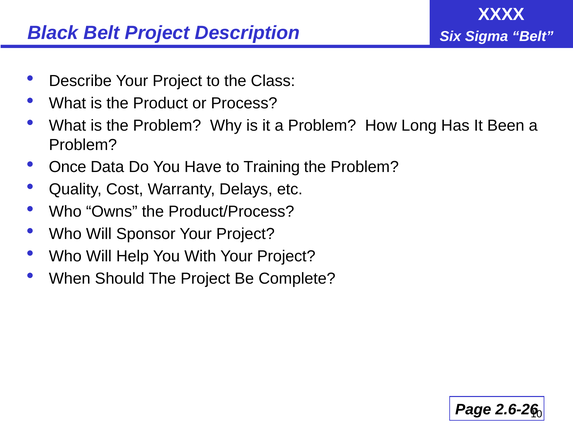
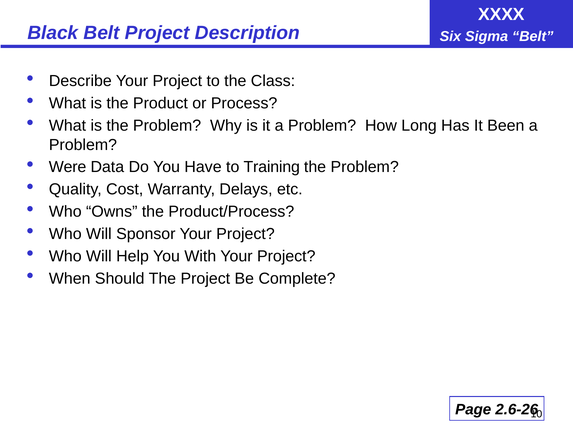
Once: Once -> Were (68, 167)
